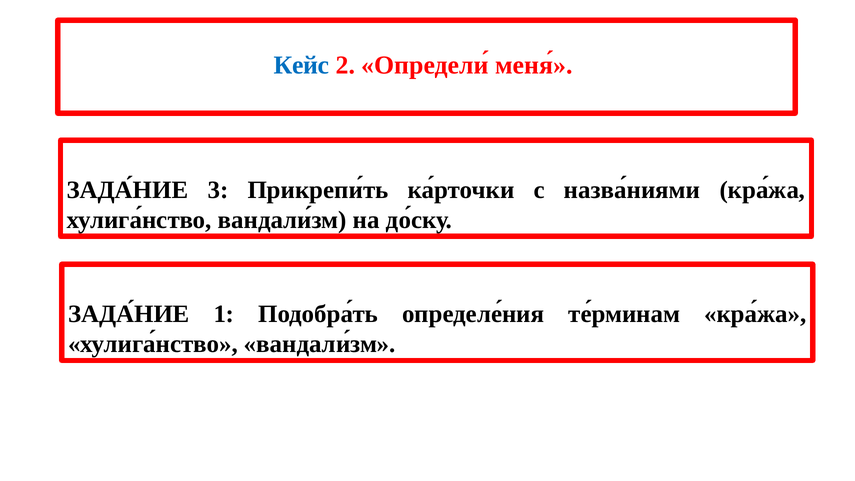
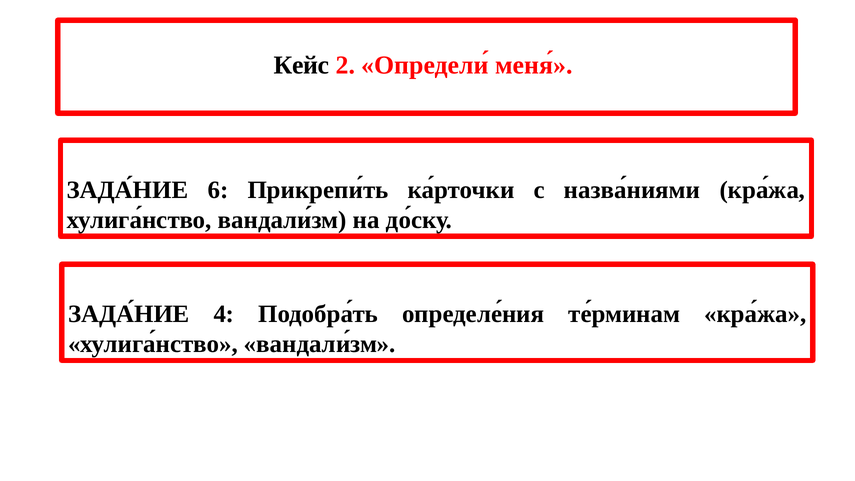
Кейс colour: blue -> black (302, 65)
3: 3 -> 6 (218, 190)
1: 1 -> 4 (224, 314)
